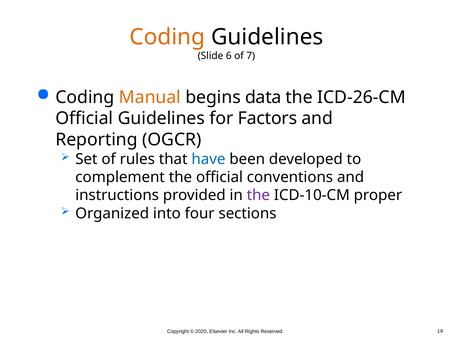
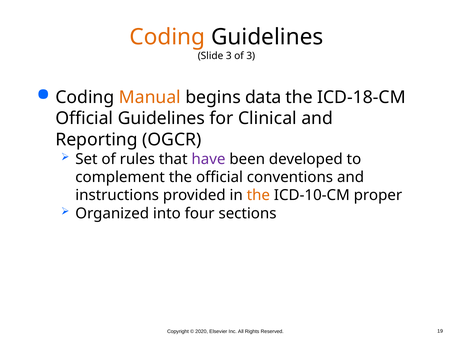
Slide 6: 6 -> 3 (229, 56)
of 7: 7 -> 3 (251, 56)
ICD-26-CM: ICD-26-CM -> ICD-18-CM (361, 97)
Factors: Factors -> Clinical (267, 118)
have colour: blue -> purple (208, 159)
the colour: purple -> orange (258, 195)
